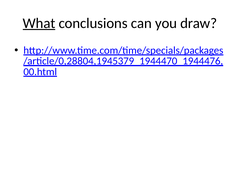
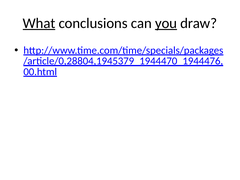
you underline: none -> present (166, 23)
